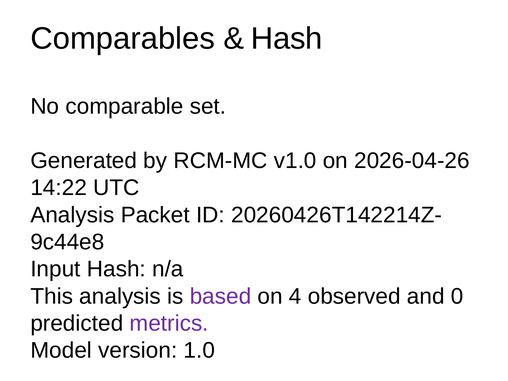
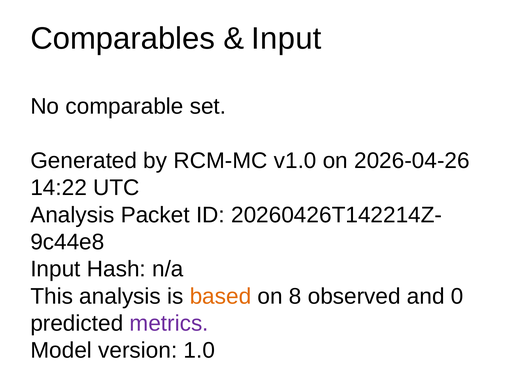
Hash: Hash -> Input (286, 39)
based colour: purple -> orange (220, 296)
4: 4 -> 8 (295, 296)
